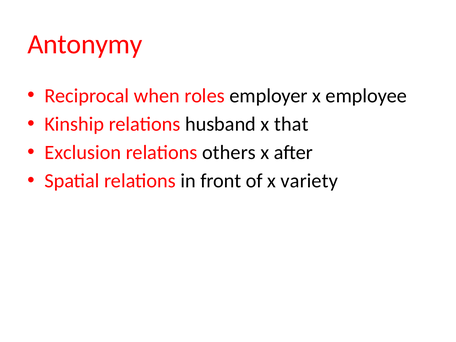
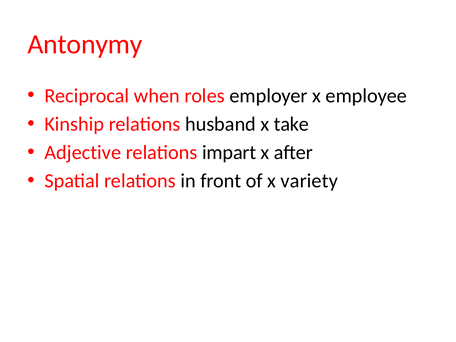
that: that -> take (291, 124)
Exclusion: Exclusion -> Adjective (83, 152)
others: others -> impart (229, 152)
